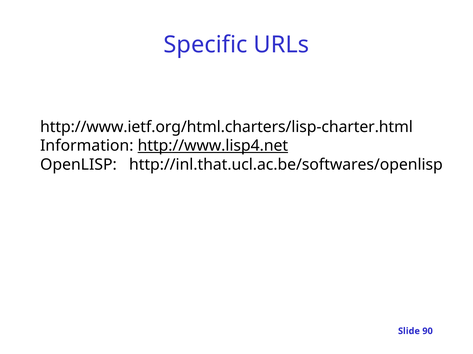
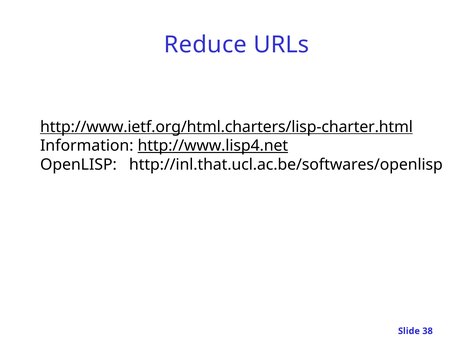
Specific: Specific -> Reduce (205, 45)
http://www.ietf.org/html.charters/lisp-charter.html underline: none -> present (226, 127)
90: 90 -> 38 (428, 332)
